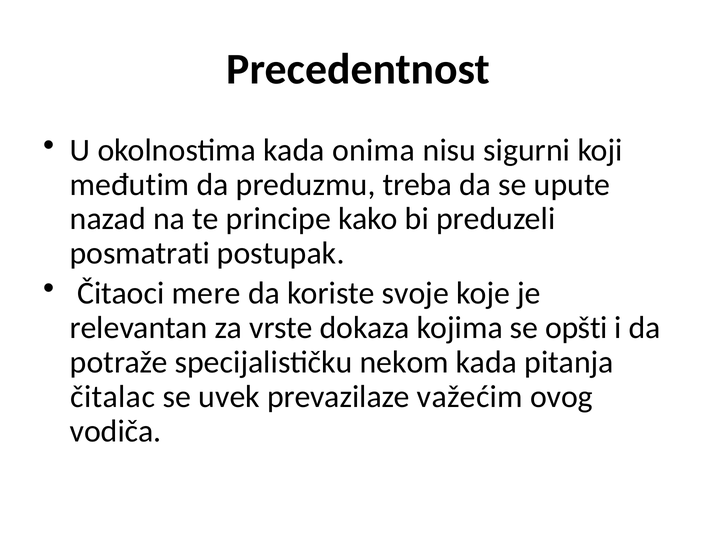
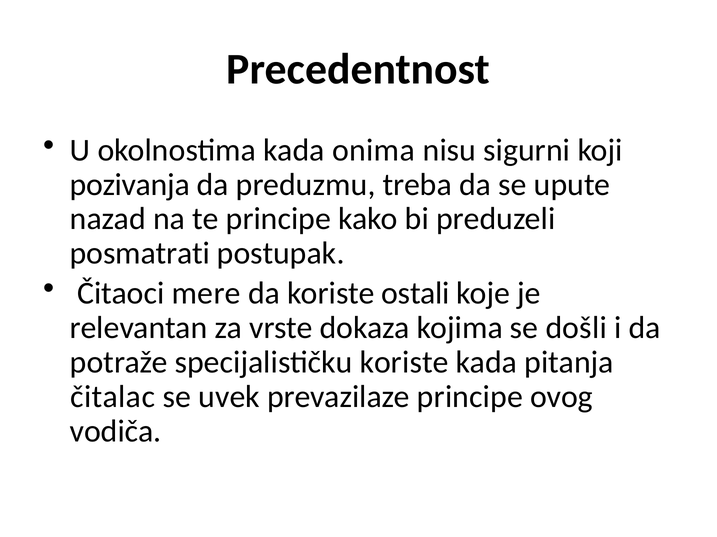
međutim: međutim -> pozivanja (130, 185)
svoje: svoje -> ostali (416, 294)
opšti: opšti -> došli (576, 328)
specijalističku nekom: nekom -> koriste (404, 363)
prevazilaze važećim: važećim -> principe (470, 397)
